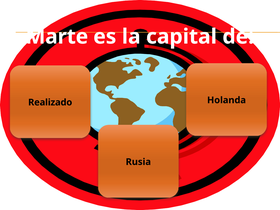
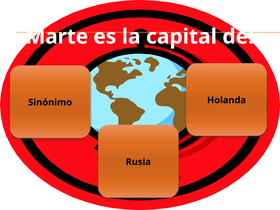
Realizado: Realizado -> Sinónimo (50, 102)
